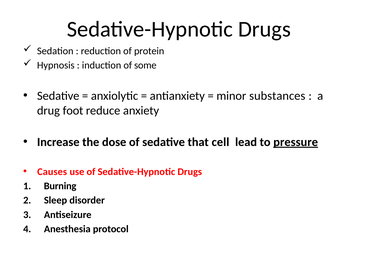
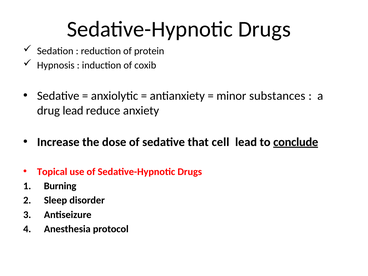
some: some -> coxib (145, 65)
drug foot: foot -> lead (73, 110)
pressure: pressure -> conclude (296, 142)
Causes: Causes -> Topical (52, 172)
